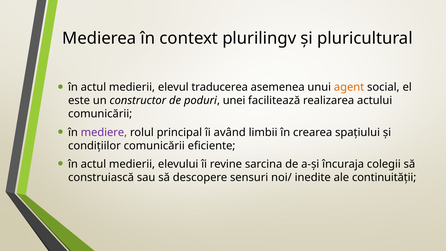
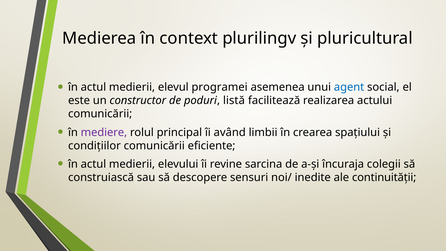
traducerea: traducerea -> programei (220, 87)
agent colour: orange -> blue (349, 87)
unei: unei -> listă (234, 101)
